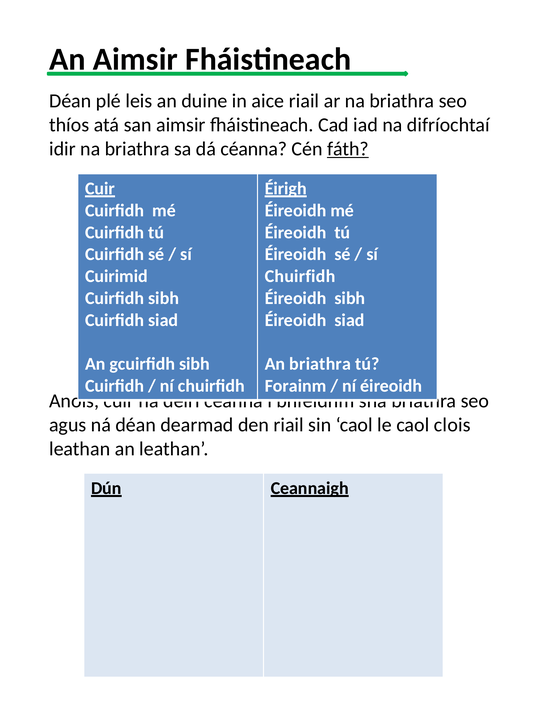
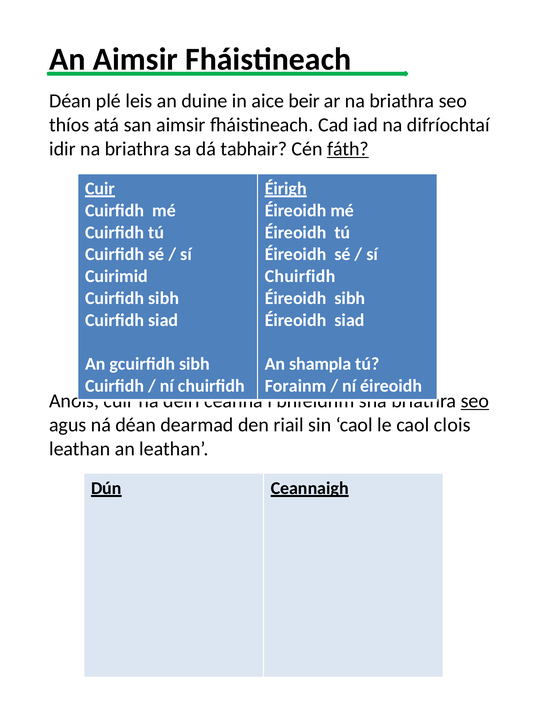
aice riail: riail -> beir (304, 101)
dá céanna: céanna -> tabhair (254, 149)
An briathra: briathra -> shampla (320, 364)
seo underline: none -> present (475, 401)
